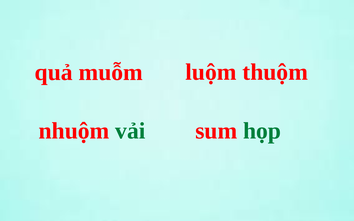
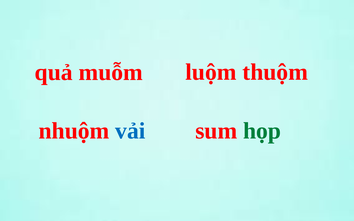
vải colour: green -> blue (130, 131)
